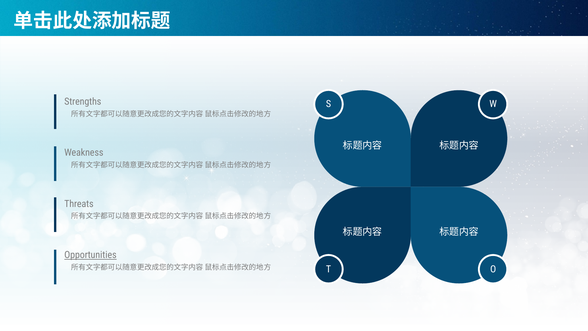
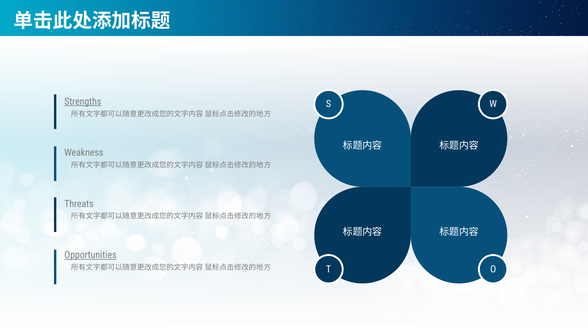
Strengths underline: none -> present (83, 101)
